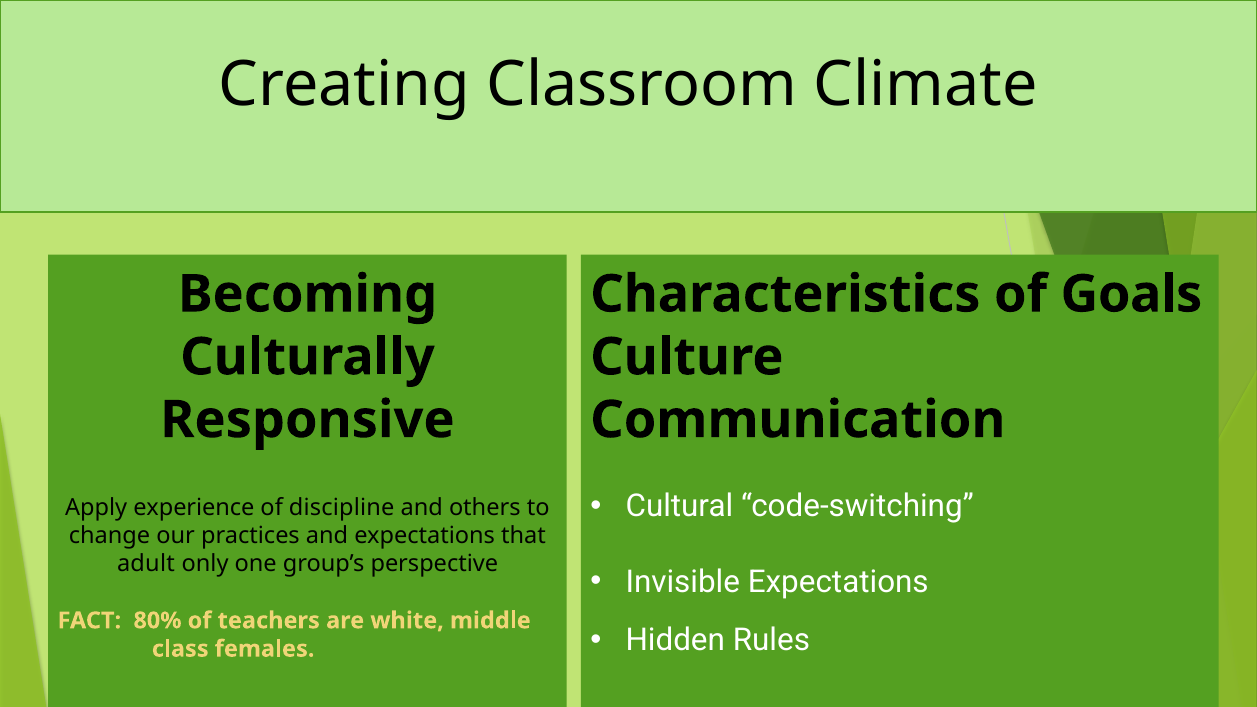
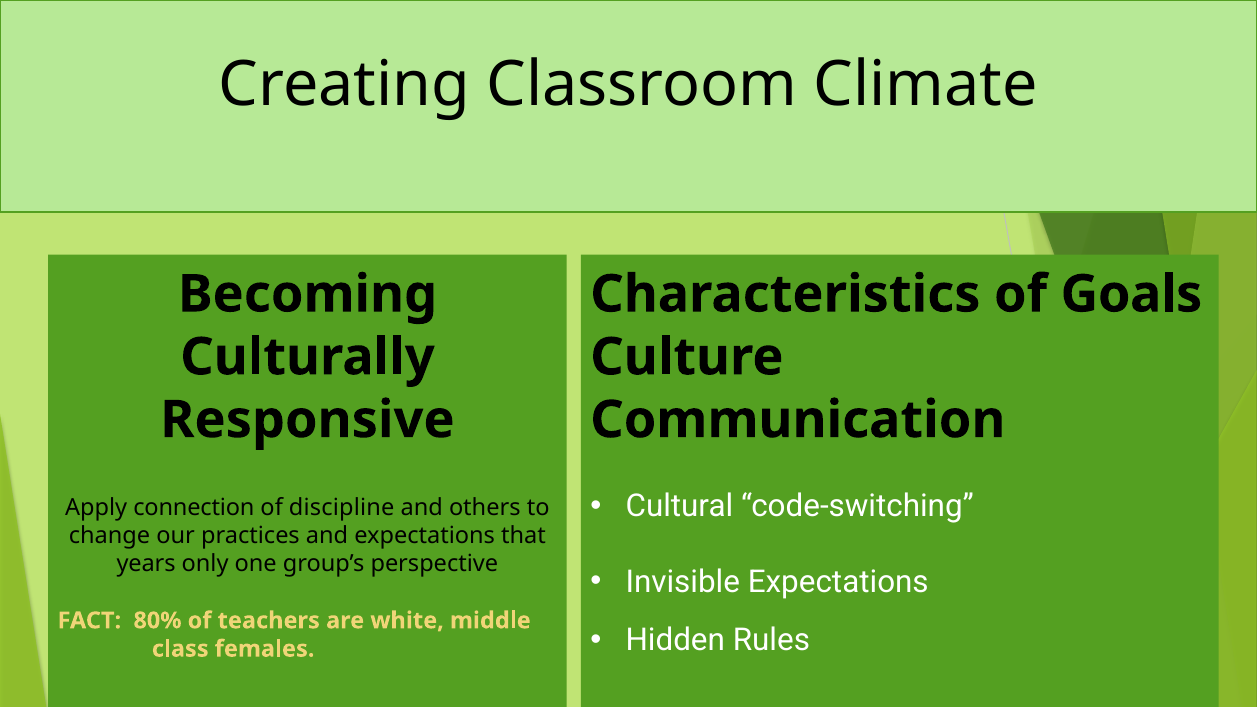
experience: experience -> connection (194, 508)
adult: adult -> years (146, 564)
